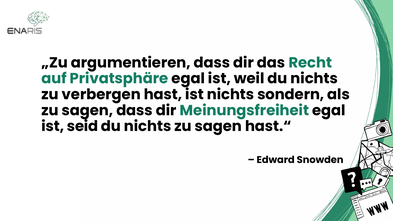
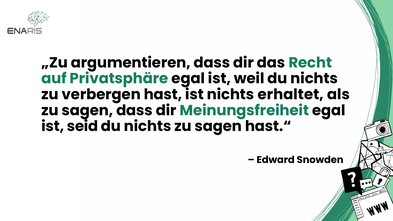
sondern: sondern -> erhaltet (291, 95)
